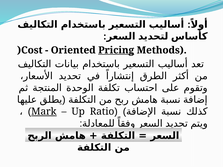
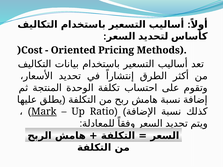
Pricing underline: present -> none (116, 50)
